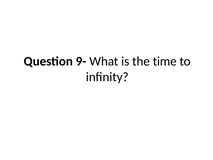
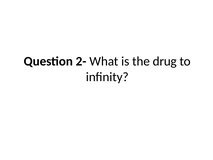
9-: 9- -> 2- (81, 61)
time: time -> drug (165, 61)
